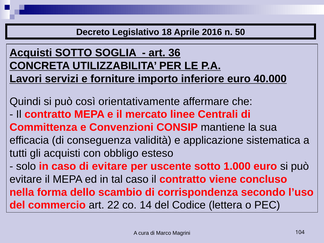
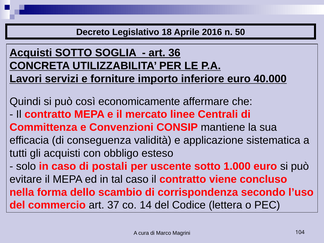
orientativamente: orientativamente -> economicamente (139, 101)
di evitare: evitare -> postali (110, 166)
22: 22 -> 37 (113, 205)
